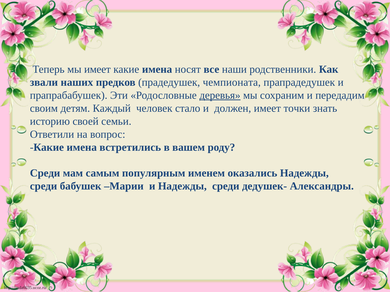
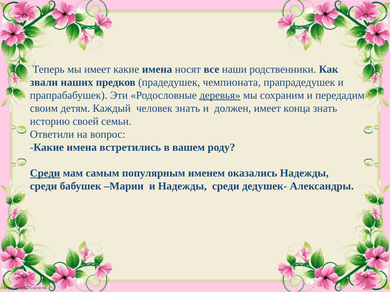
человек стало: стало -> знать (188, 108)
точки: точки -> конца (297, 108)
Среди underline: none -> present (45, 173)
